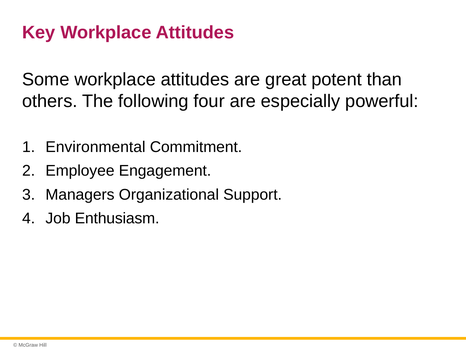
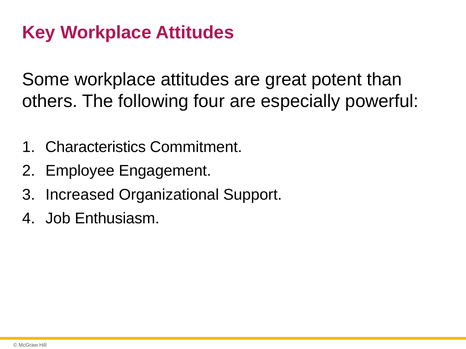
Environmental: Environmental -> Characteristics (96, 147)
Managers: Managers -> Increased (80, 195)
